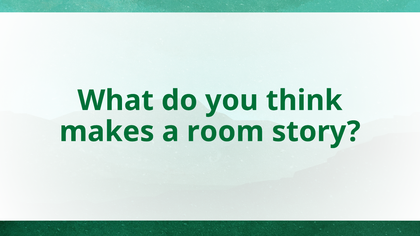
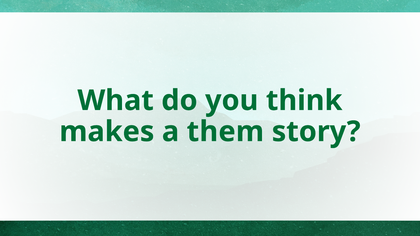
room: room -> them (225, 132)
